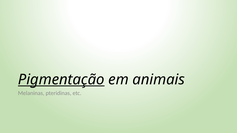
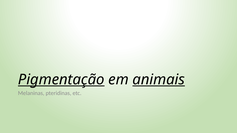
animais underline: none -> present (159, 80)
